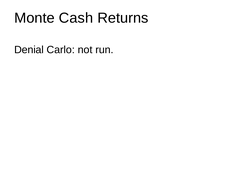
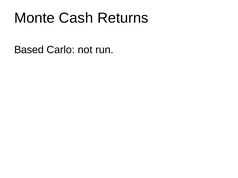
Denial: Denial -> Based (29, 50)
